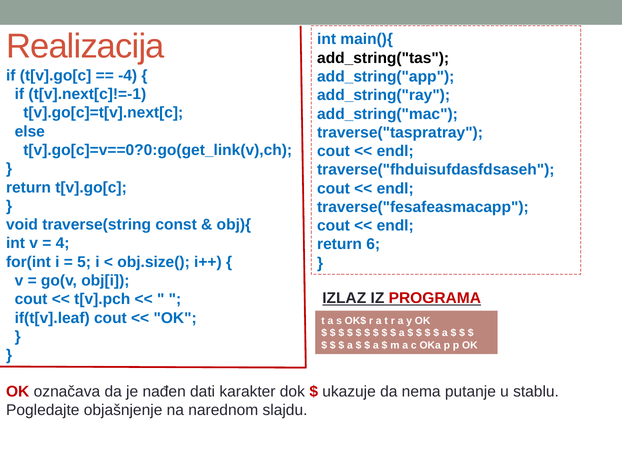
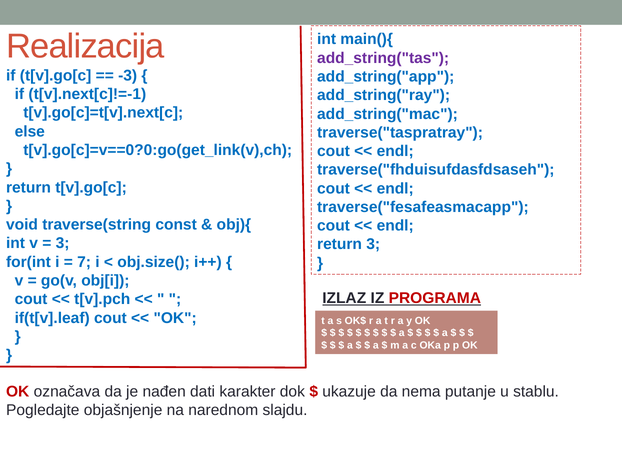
add_string("tas colour: black -> purple (383, 58)
-4: -4 -> -3 (128, 76)
4: 4 -> 3 (63, 244)
return 6: 6 -> 3 (373, 245)
5: 5 -> 7 (84, 262)
